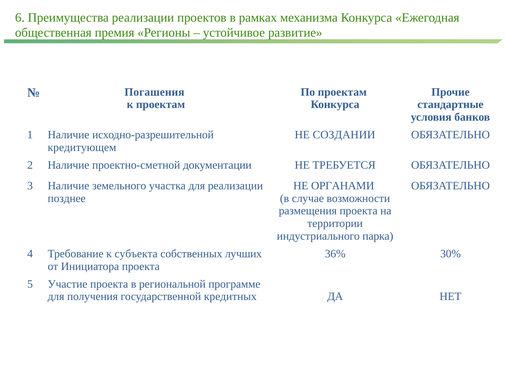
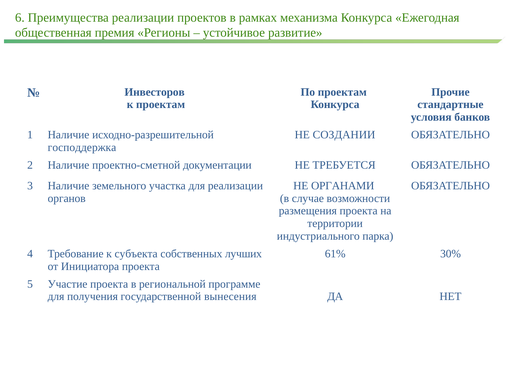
Погашения: Погашения -> Инвесторов (155, 92)
кредитующем: кредитующем -> господдержка (82, 148)
позднее: позднее -> органов (67, 199)
36%: 36% -> 61% (335, 254)
кредитных: кредитных -> вынесения (230, 297)
